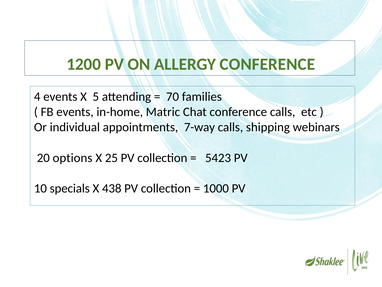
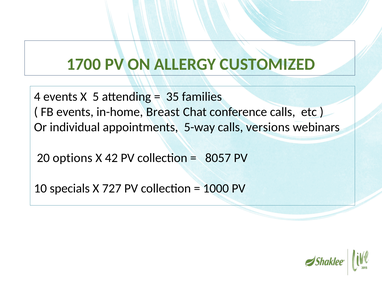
1200: 1200 -> 1700 (84, 64)
ALLERGY CONFERENCE: CONFERENCE -> CUSTOMIZED (267, 64)
70: 70 -> 35 (173, 96)
Matric: Matric -> Breast (163, 112)
7-way: 7-way -> 5-way (199, 127)
shipping: shipping -> versions (268, 127)
25: 25 -> 42 (111, 158)
5423: 5423 -> 8057 (218, 158)
438: 438 -> 727 (112, 188)
